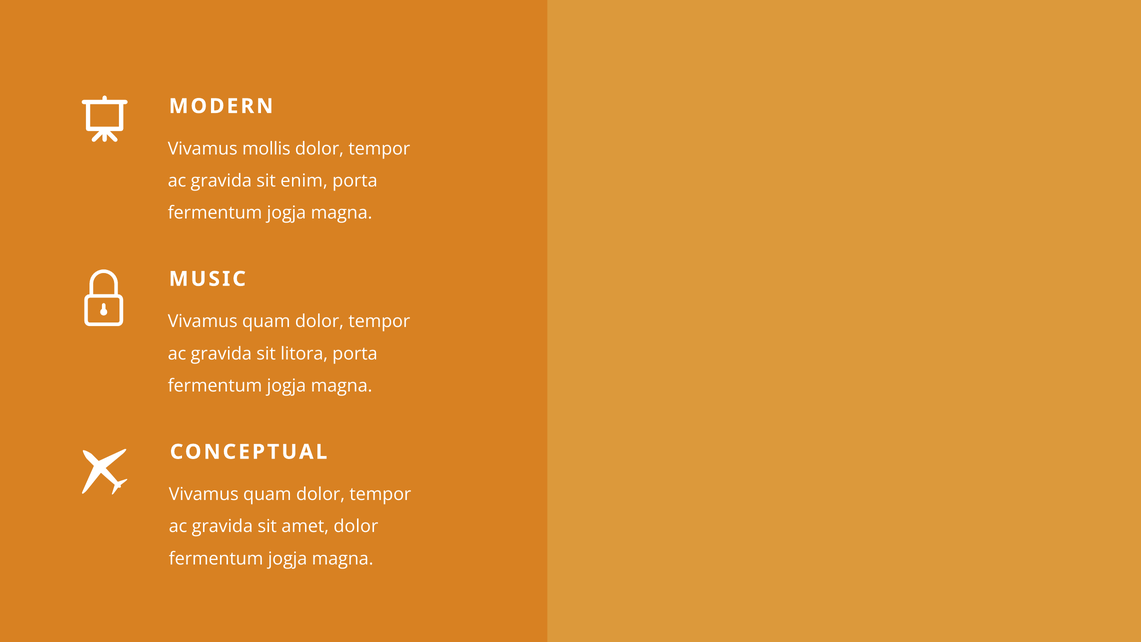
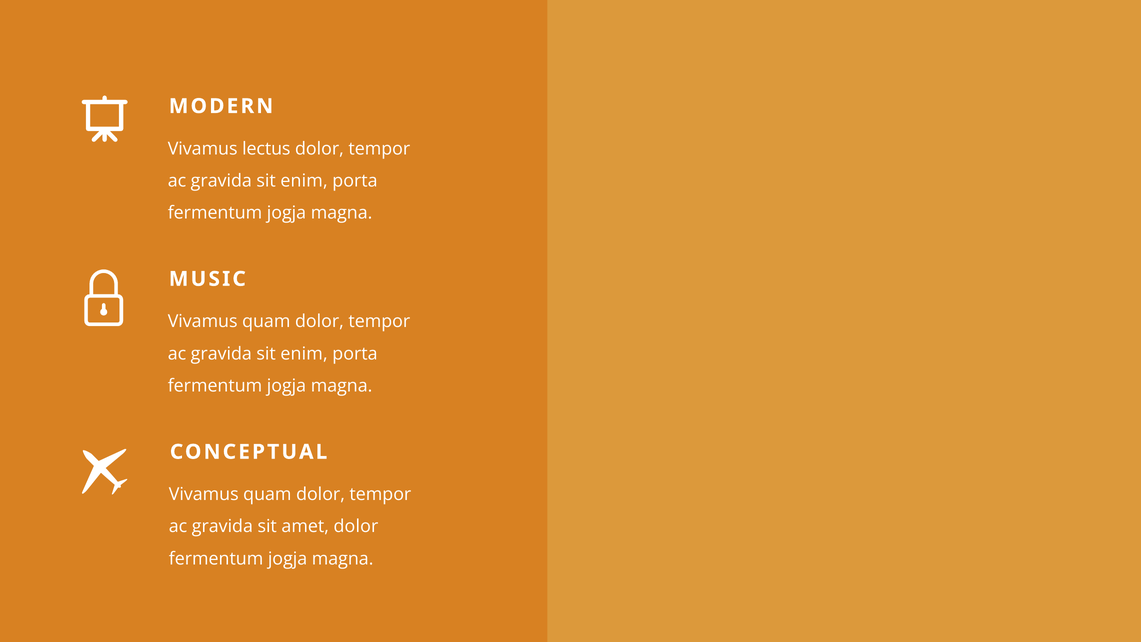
mollis: mollis -> lectus (266, 149)
litora: litora -> enim (304, 354)
